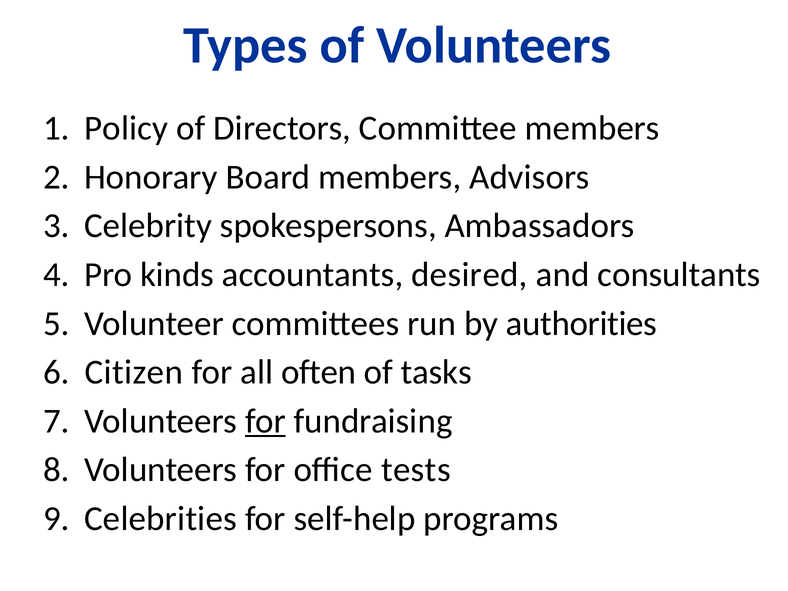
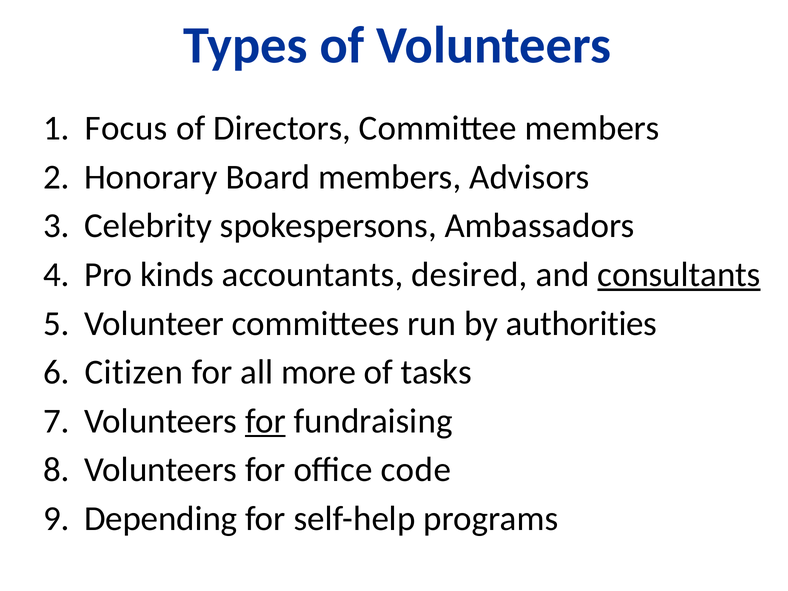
Policy: Policy -> Focus (126, 128)
consultants underline: none -> present (679, 275)
often: often -> more (319, 372)
tests: tests -> code (416, 470)
Celebrities: Celebrities -> Depending (161, 519)
